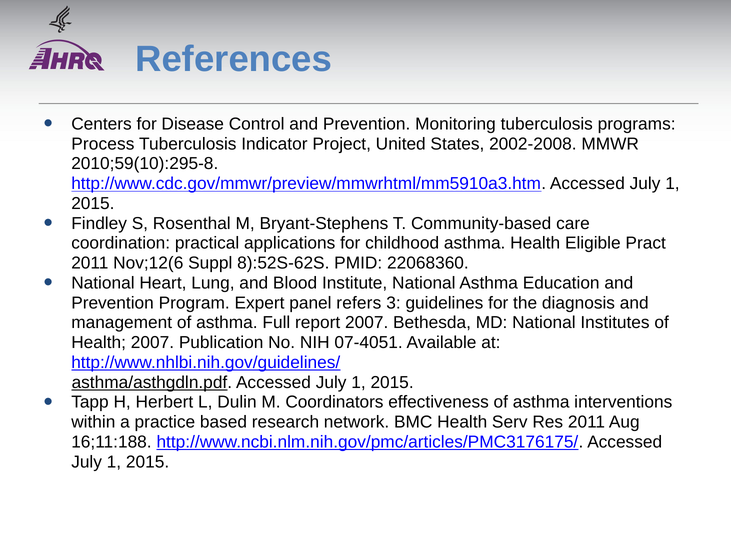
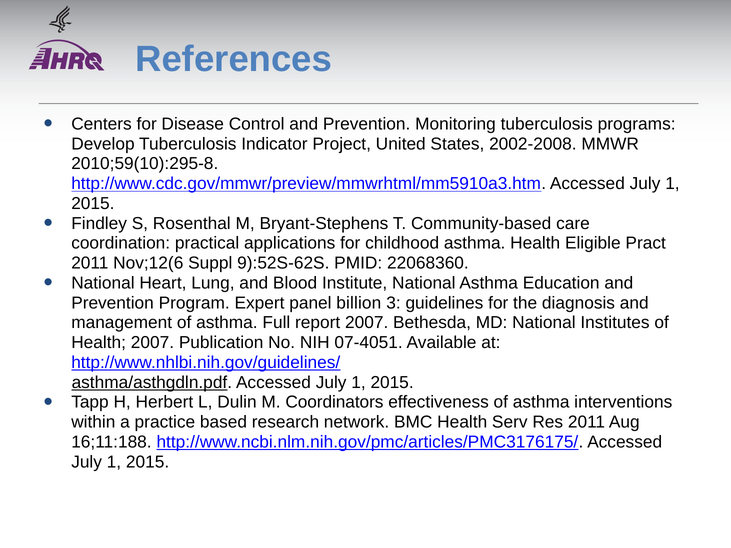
Process: Process -> Develop (103, 144)
8):52S-62S: 8):52S-62S -> 9):52S-62S (283, 263)
refers: refers -> billion (359, 303)
